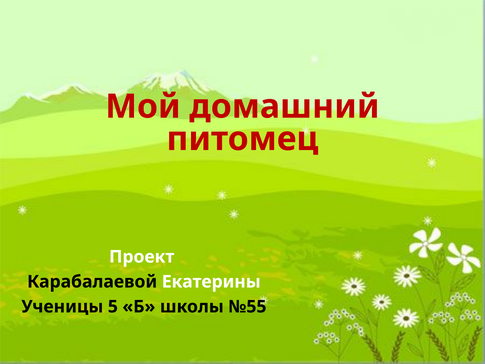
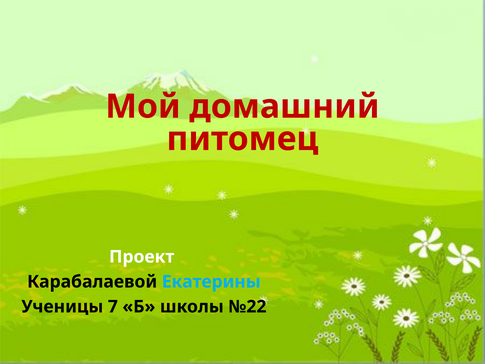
Екатерины colour: white -> light blue (211, 282)
5: 5 -> 7 (113, 306)
№55: №55 -> №22 (247, 306)
